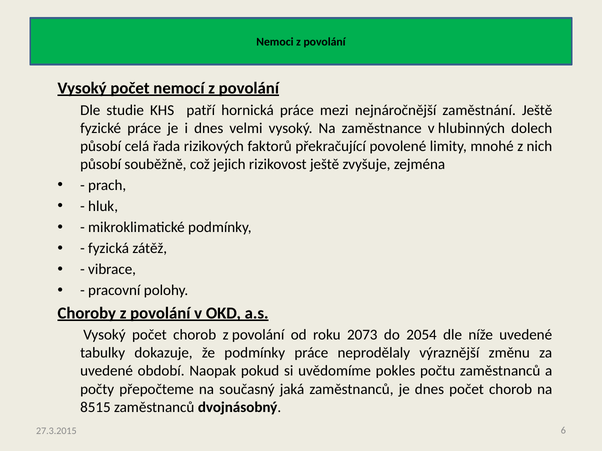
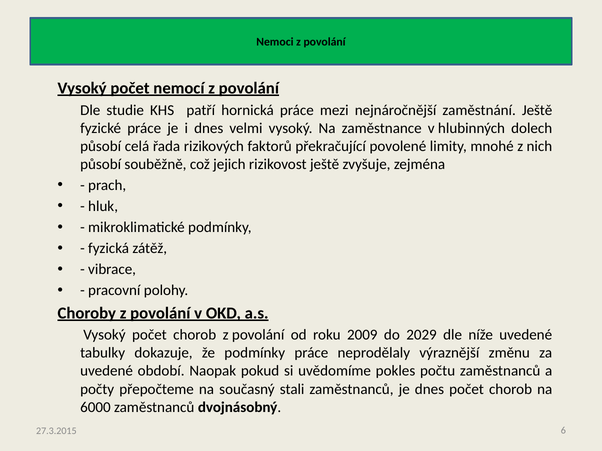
2073: 2073 -> 2009 (362, 335)
2054: 2054 -> 2029 (422, 335)
jaká: jaká -> stali (292, 389)
8515: 8515 -> 6000 (95, 408)
